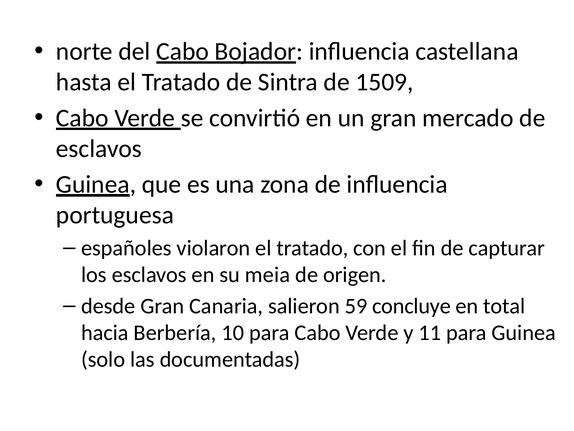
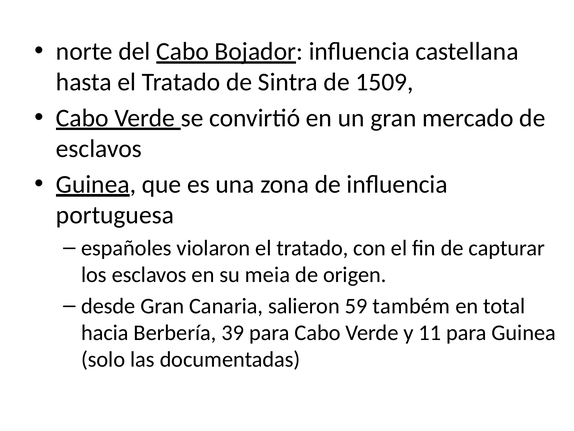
concluye: concluye -> também (411, 306)
10: 10 -> 39 (233, 332)
